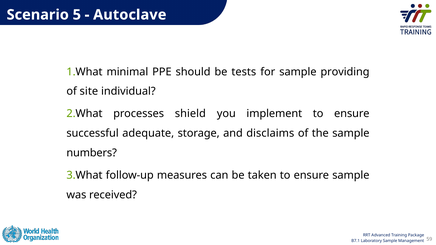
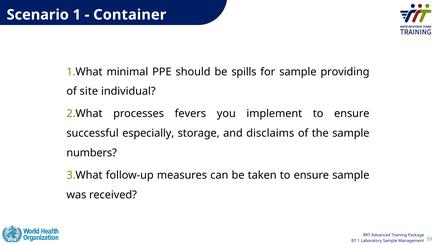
5: 5 -> 1 (77, 15)
Autoclave: Autoclave -> Container (130, 15)
tests: tests -> spills (244, 72)
shield: shield -> fevers (190, 114)
adequate: adequate -> especially (148, 133)
